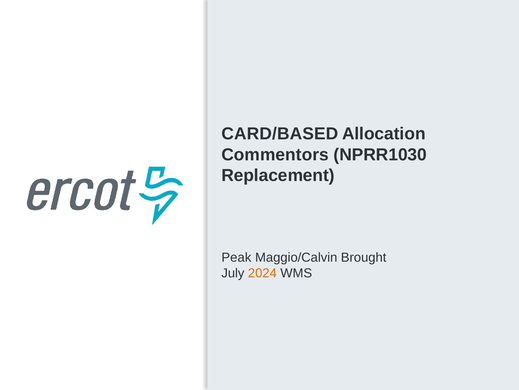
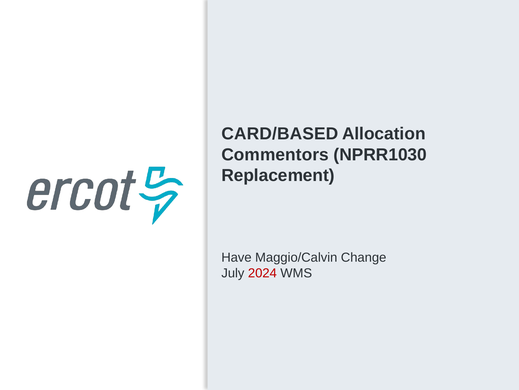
Peak: Peak -> Have (236, 257)
Brought: Brought -> Change (364, 257)
2024 colour: orange -> red (262, 273)
